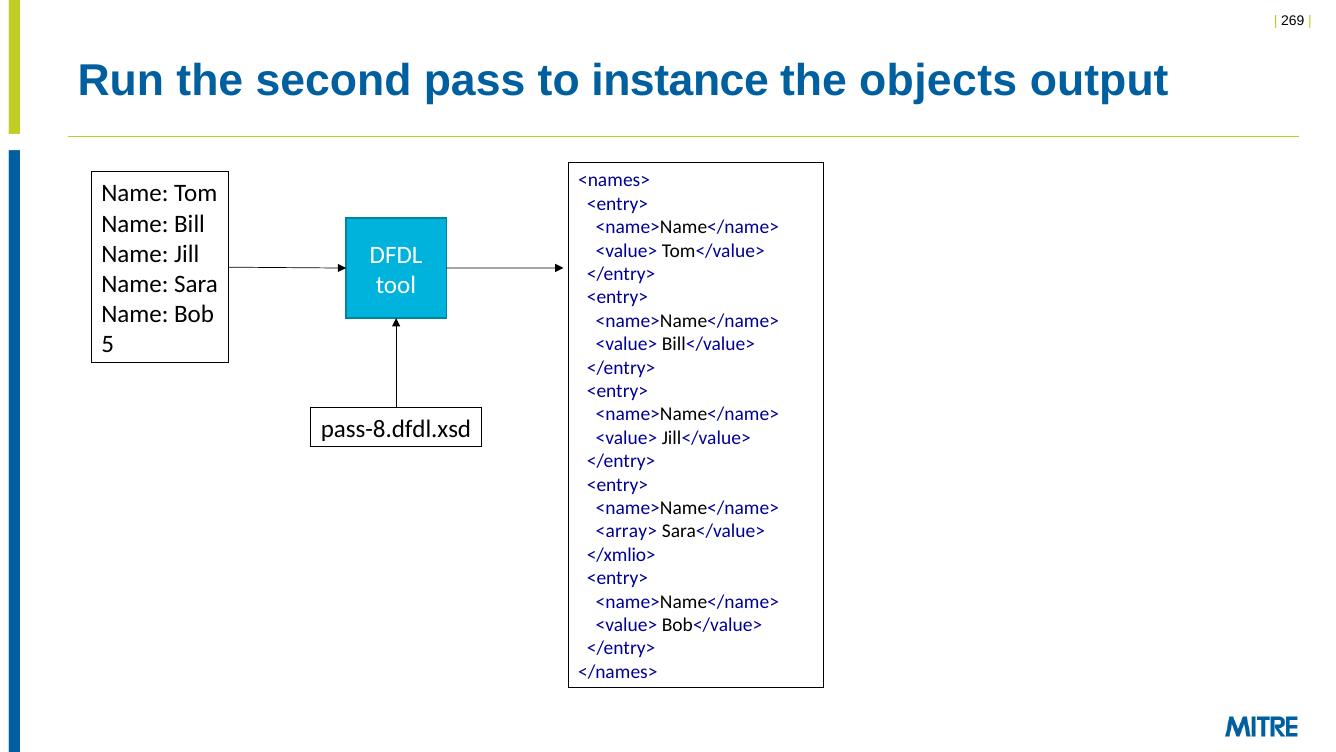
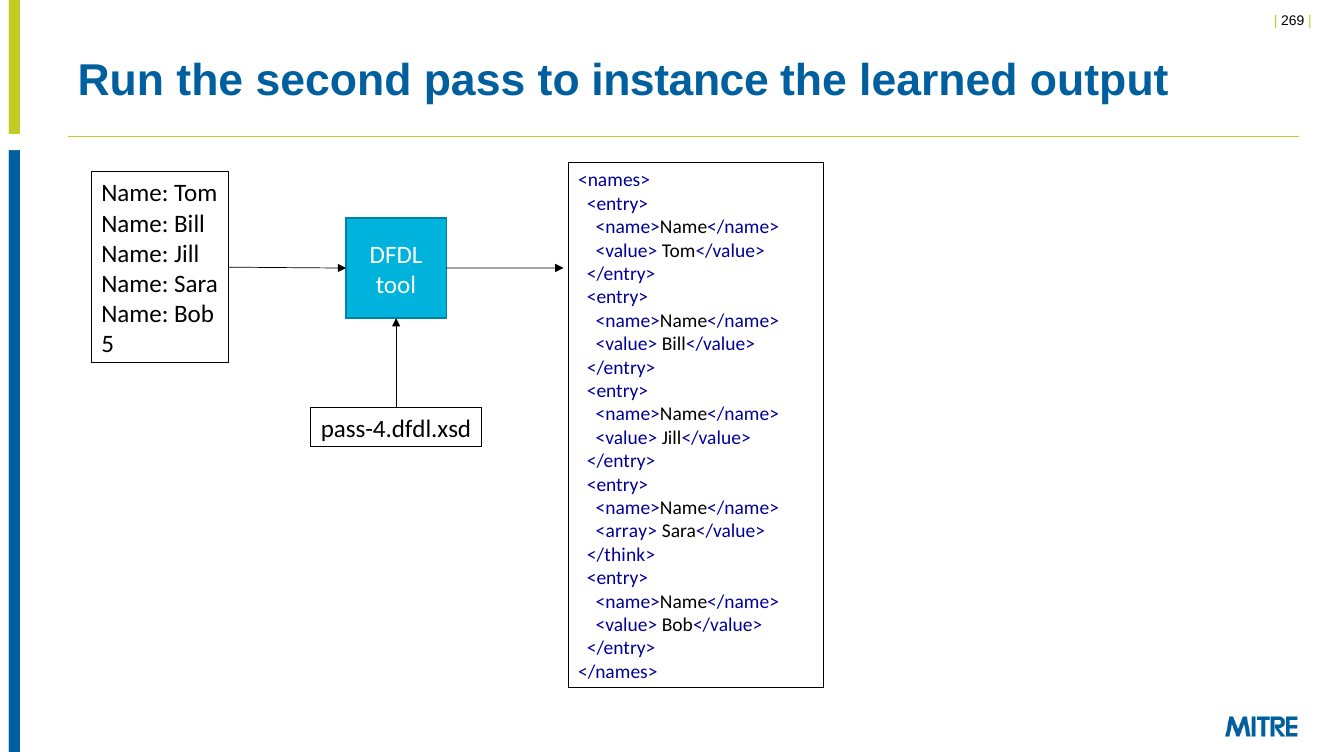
objects: objects -> learned (938, 81)
pass-8.dfdl.xsd: pass-8.dfdl.xsd -> pass-4.dfdl.xsd (396, 428)
</xmlio>: </xmlio> -> </think> (621, 555)
